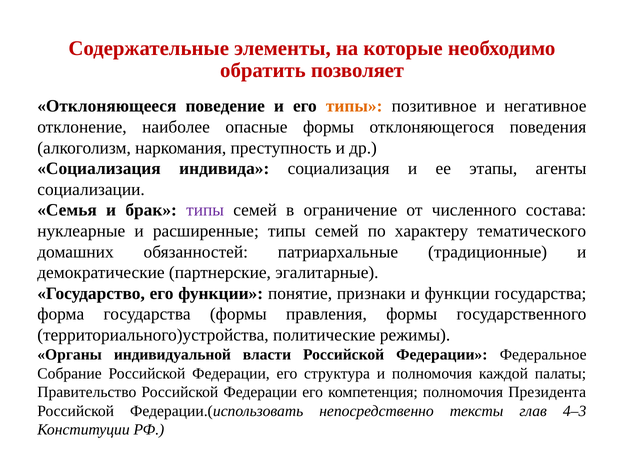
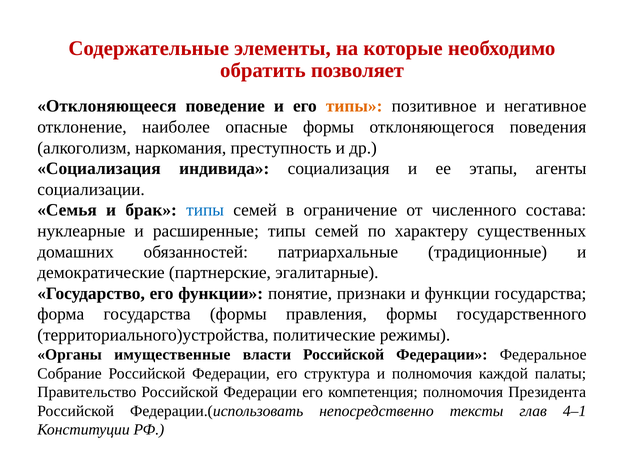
типы colour: purple -> blue (205, 210)
тематического: тематического -> существенных (532, 231)
индивидуальной: индивидуальной -> имущественные (172, 355)
4–3: 4–3 -> 4–1 (575, 411)
